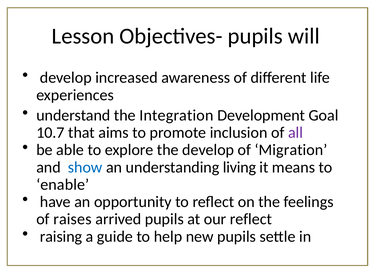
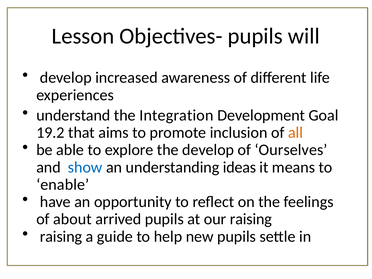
10.7: 10.7 -> 19.2 (50, 133)
all colour: purple -> orange (296, 133)
Migration: Migration -> Ourselves (291, 150)
living: living -> ideas (239, 167)
raises: raises -> about (72, 219)
our reflect: reflect -> raising (251, 219)
